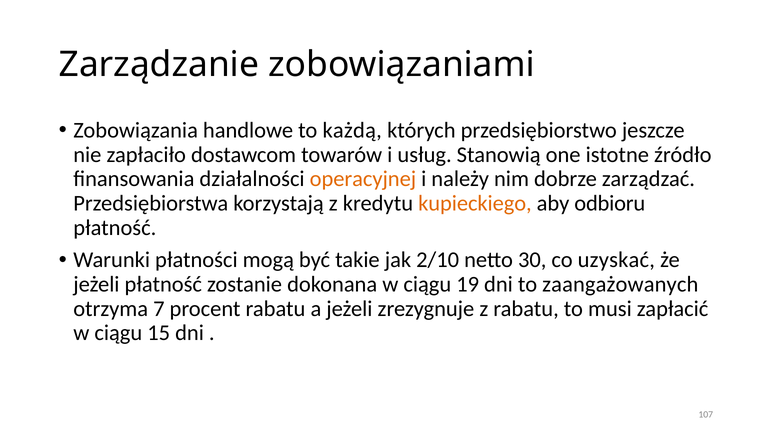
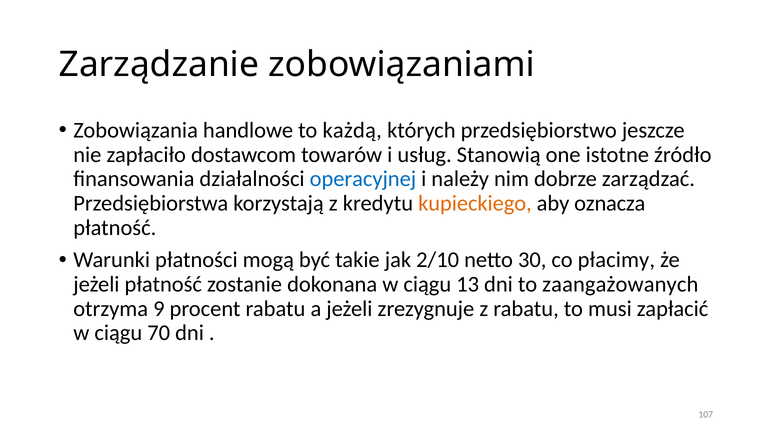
operacyjnej colour: orange -> blue (363, 179)
odbioru: odbioru -> oznacza (610, 203)
uzyskać: uzyskać -> płacimy (616, 260)
19: 19 -> 13 (468, 285)
7: 7 -> 9 (159, 309)
15: 15 -> 70 (159, 333)
